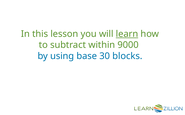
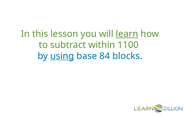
9000: 9000 -> 1100 (128, 45)
using underline: none -> present (62, 56)
30: 30 -> 84 (105, 56)
